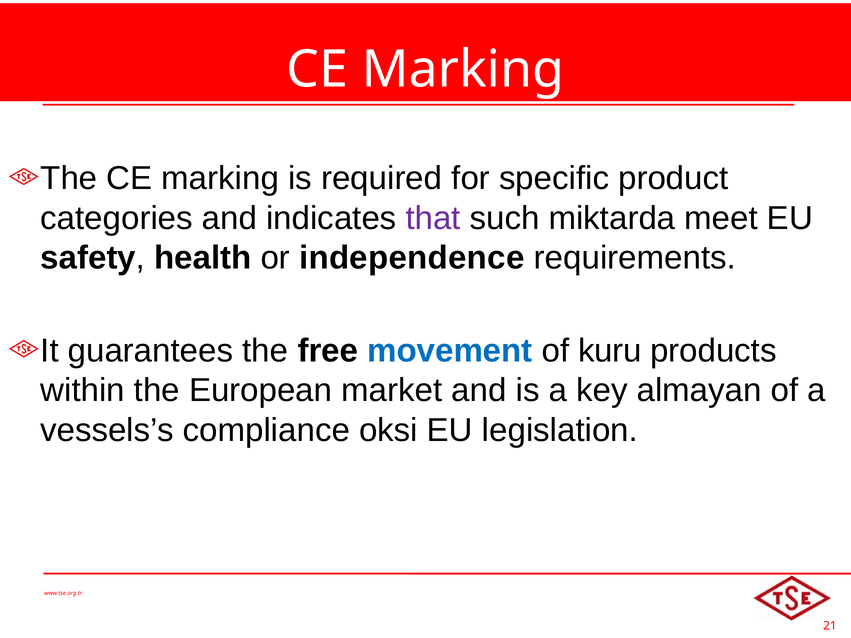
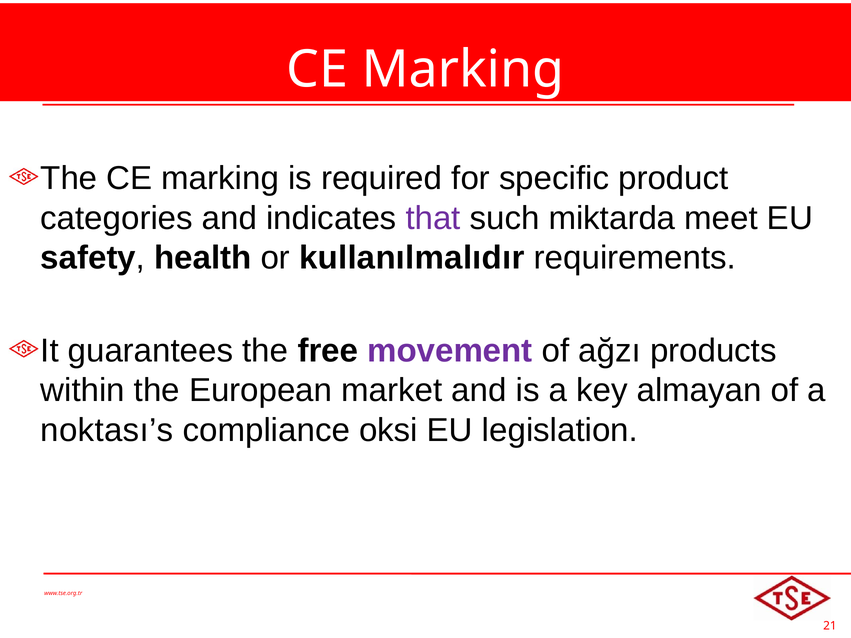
independence: independence -> kullanılmalıdır (412, 258)
movement colour: blue -> purple (450, 351)
kuru: kuru -> ağzı (610, 351)
vessels’s: vessels’s -> noktası’s (107, 430)
